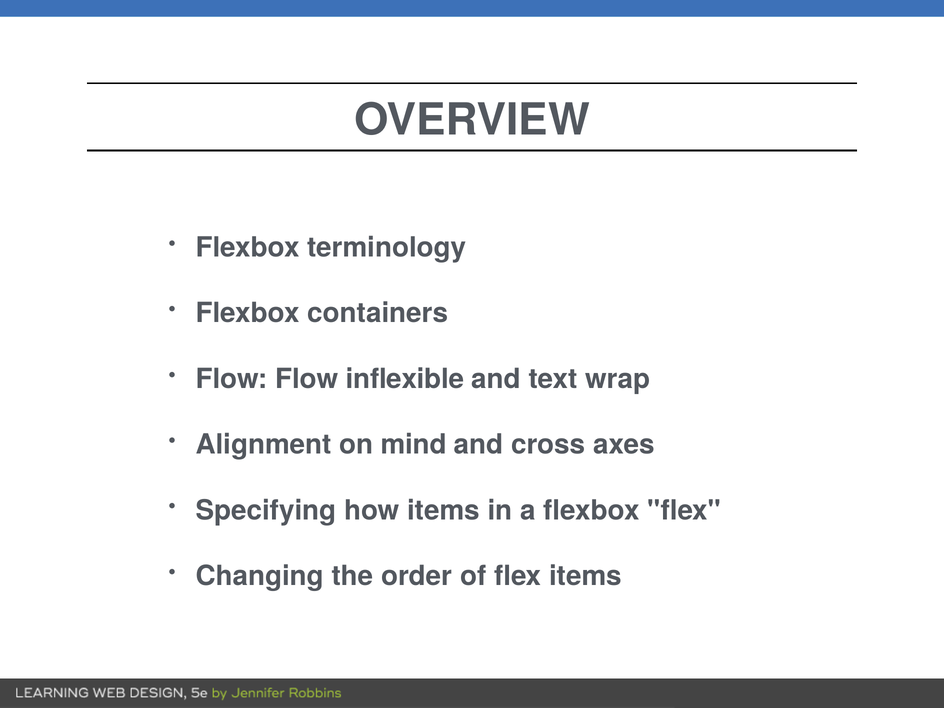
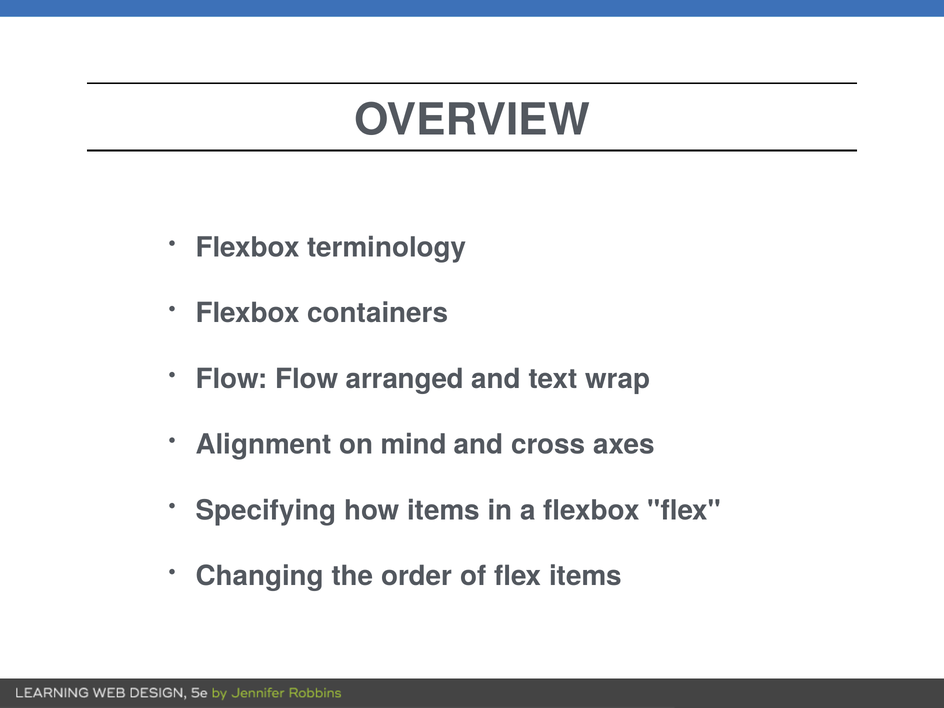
inflexible: inflexible -> arranged (405, 379)
